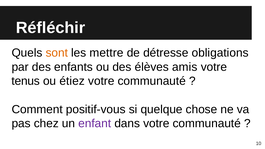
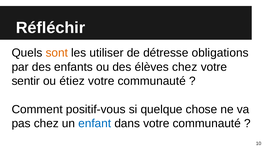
mettre: mettre -> utiliser (107, 53)
élèves amis: amis -> chez (185, 67)
tenus: tenus -> sentir (26, 81)
enfant colour: purple -> blue (95, 124)
